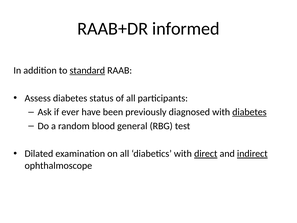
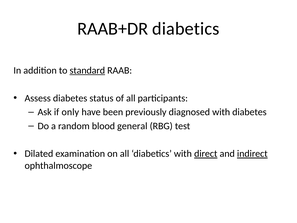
RAAB+DR informed: informed -> diabetics (186, 29)
ever: ever -> only (70, 112)
diabetes underline: present -> none (249, 112)
